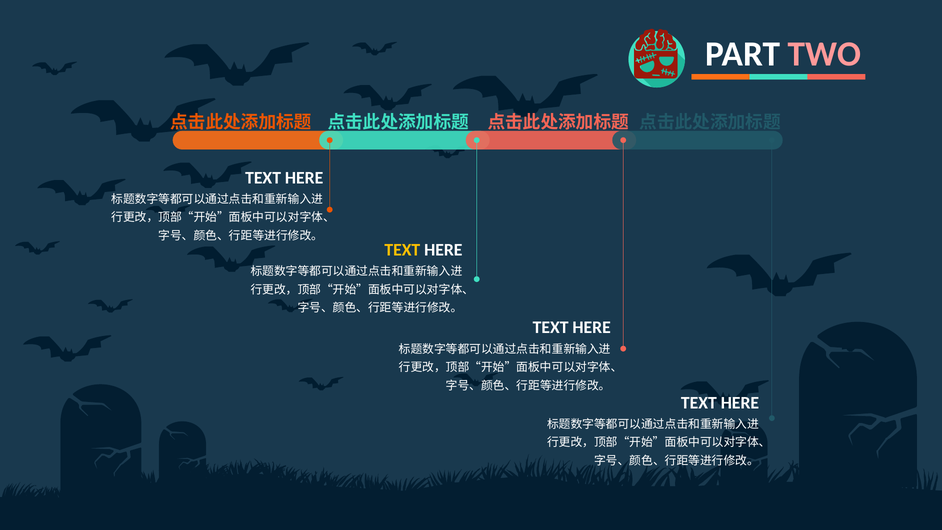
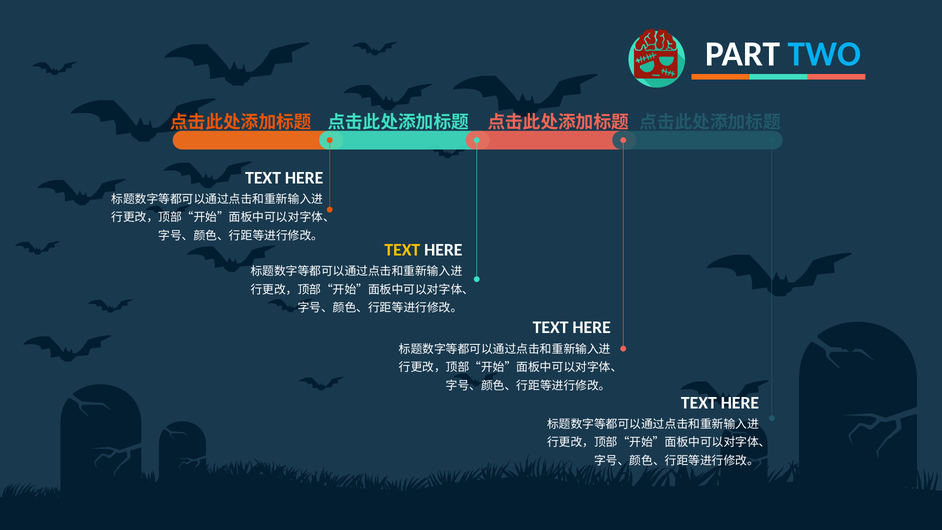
TWO colour: pink -> light blue (825, 54)
